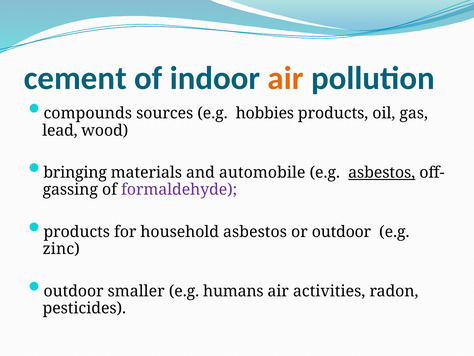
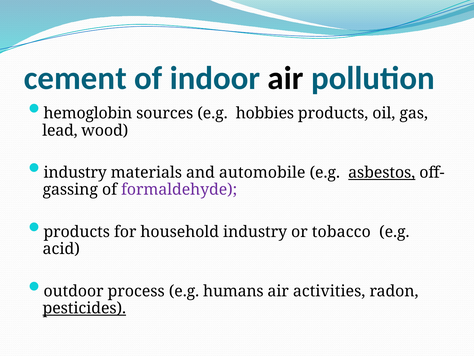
air colour: orange -> black (286, 78)
compounds: compounds -> hemoglobin (88, 113)
bringing: bringing -> industry (75, 172)
household asbestos: asbestos -> industry (255, 232)
or outdoor: outdoor -> tobacco (341, 232)
zinc: zinc -> acid (61, 249)
smaller: smaller -> process (136, 291)
pesticides underline: none -> present (84, 308)
